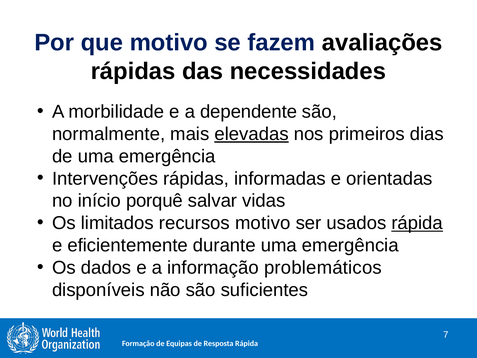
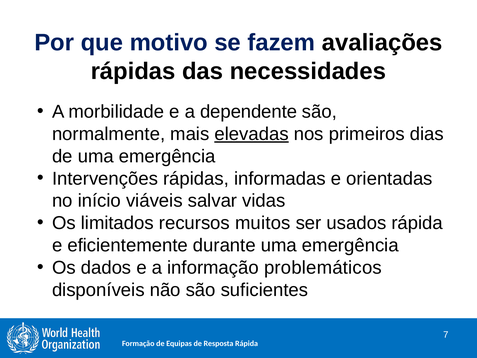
porquê: porquê -> viáveis (154, 201)
recursos motivo: motivo -> muitos (263, 223)
rápida underline: present -> none (417, 223)
